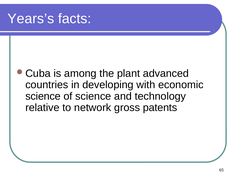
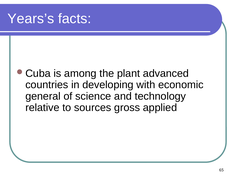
science: science -> general (43, 96)
network: network -> sources (93, 108)
patents: patents -> applied (160, 108)
